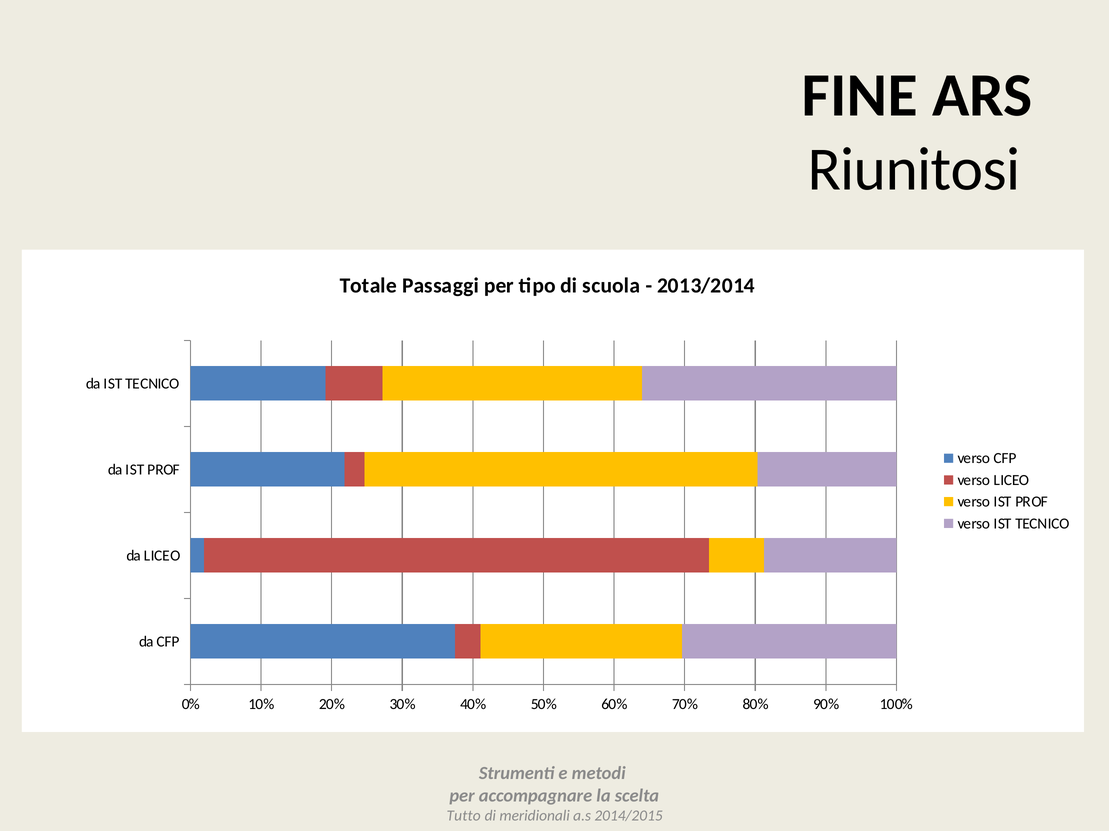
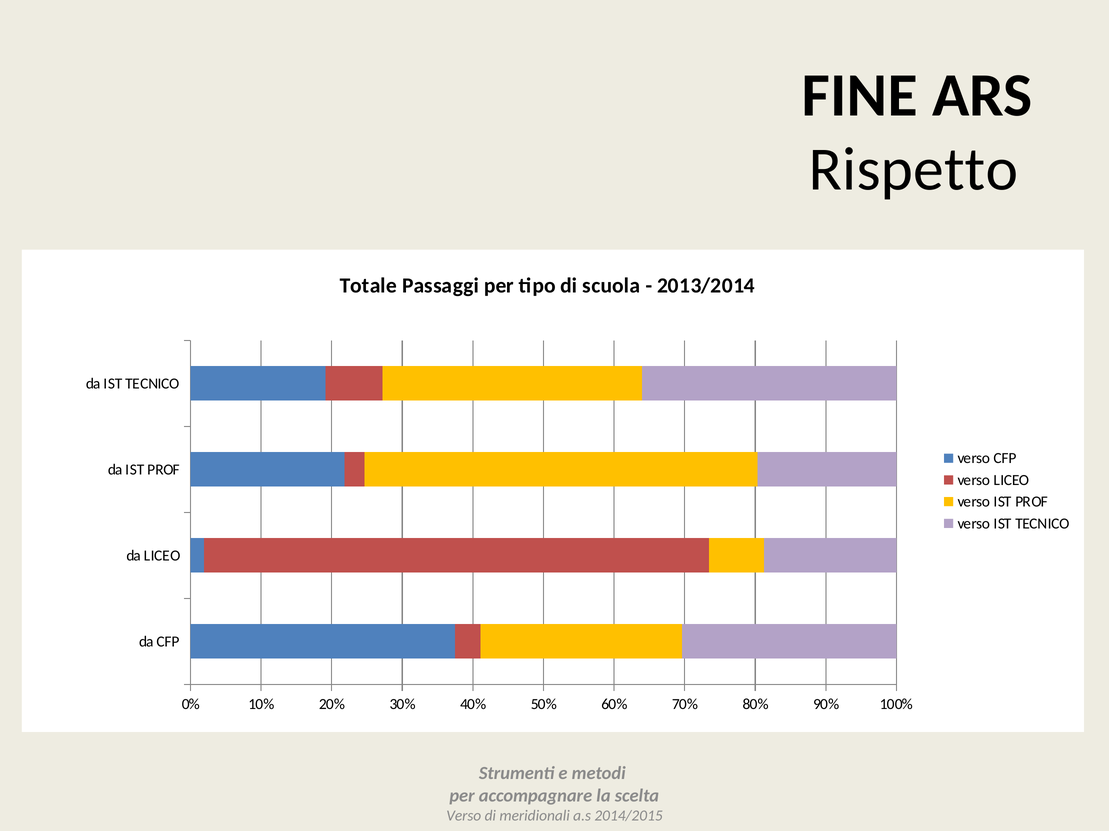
Riunitosi: Riunitosi -> Rispetto (913, 170)
Tutto: Tutto -> Verso (464, 816)
